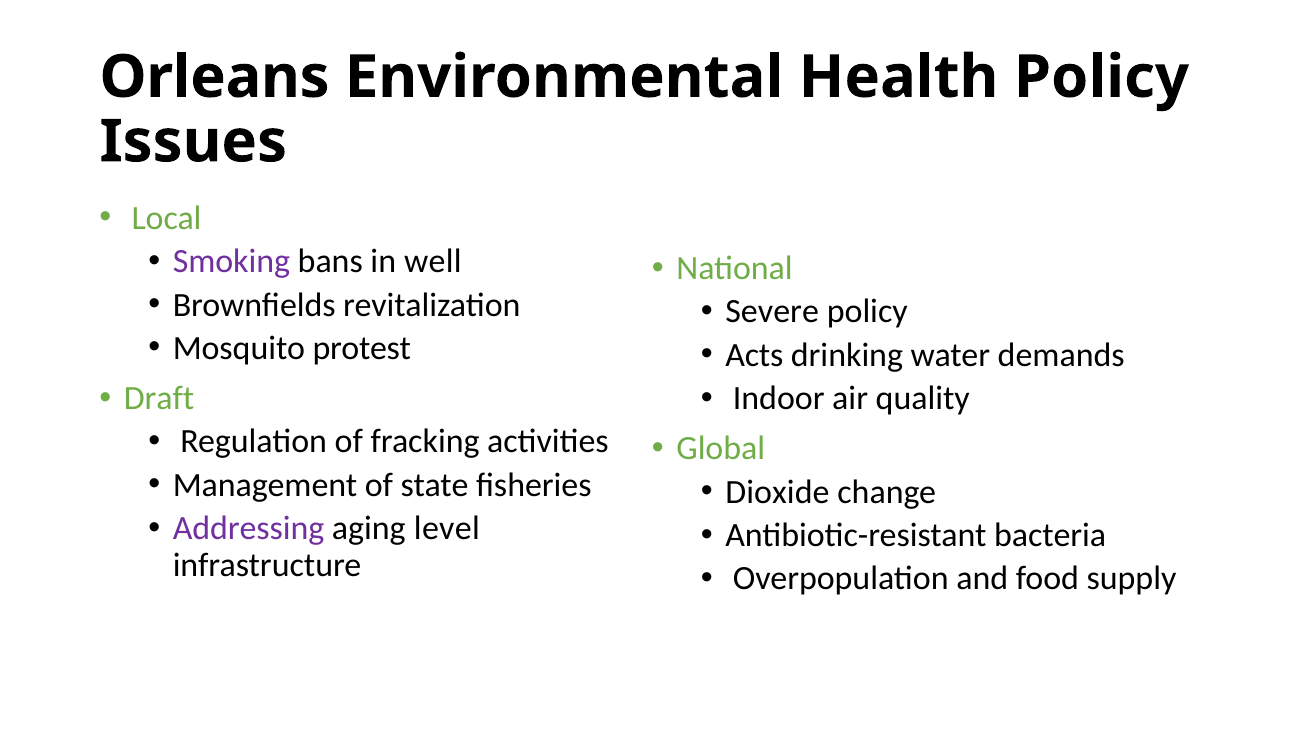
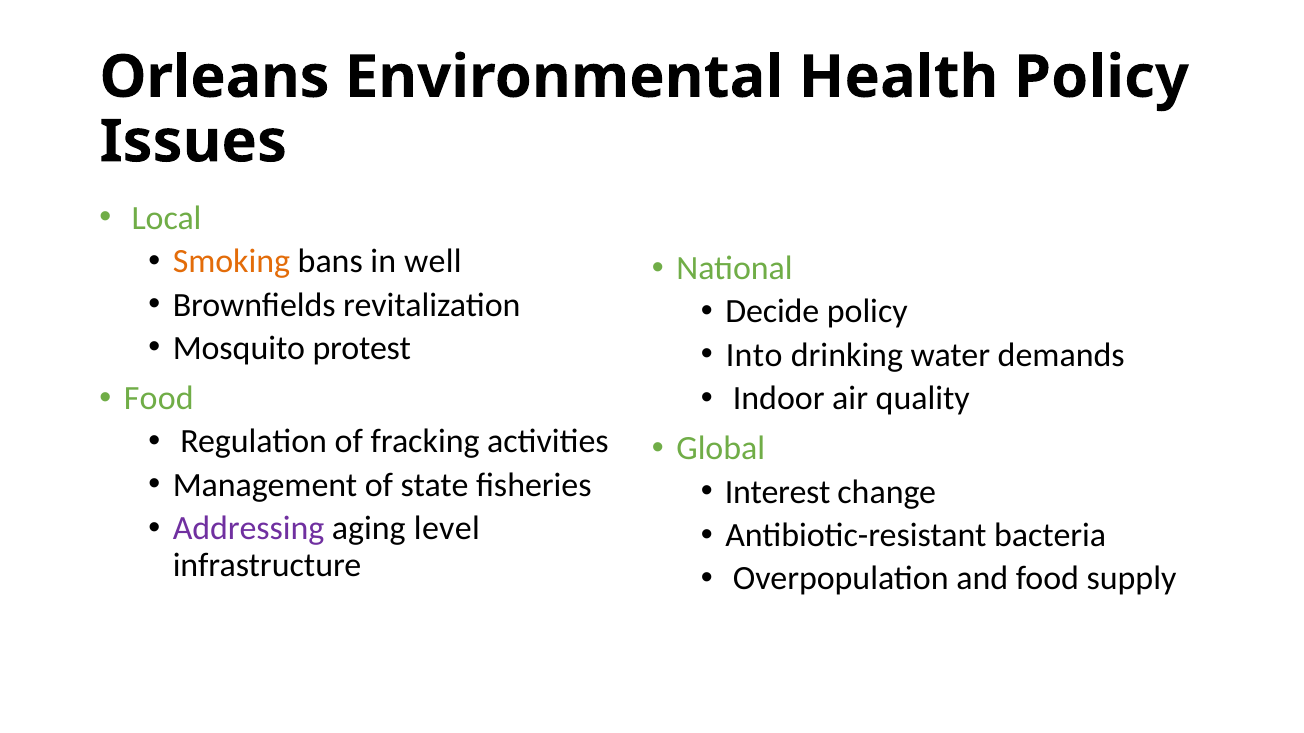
Smoking colour: purple -> orange (231, 262)
Severe: Severe -> Decide (772, 312)
Acts: Acts -> Into (754, 355)
Draft: Draft -> Food (159, 399)
Dioxide: Dioxide -> Interest (778, 492)
